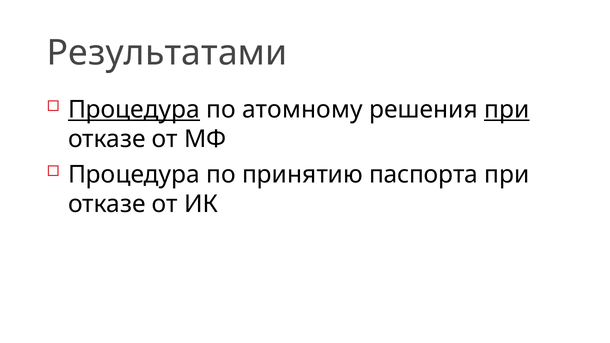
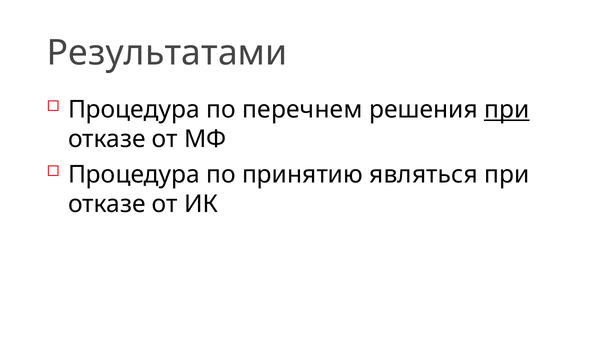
Процедура underline: present -> none (134, 110)
атомному: атомному -> перечнем (302, 110)
паспорта: паспорта -> являться (423, 175)
